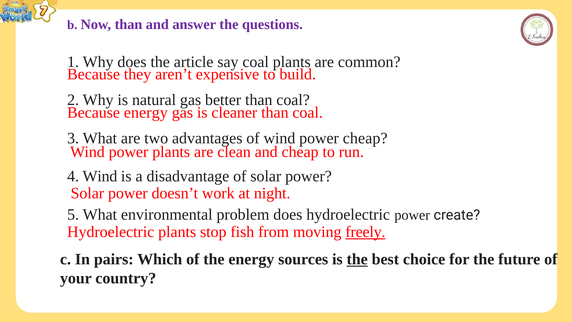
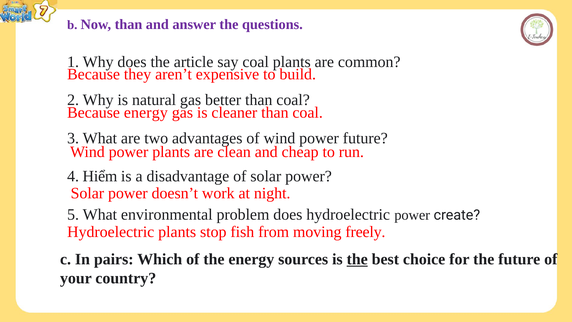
power cheap: cheap -> future (365, 138)
4 Wind: Wind -> Hiểm (100, 176)
freely underline: present -> none (365, 232)
